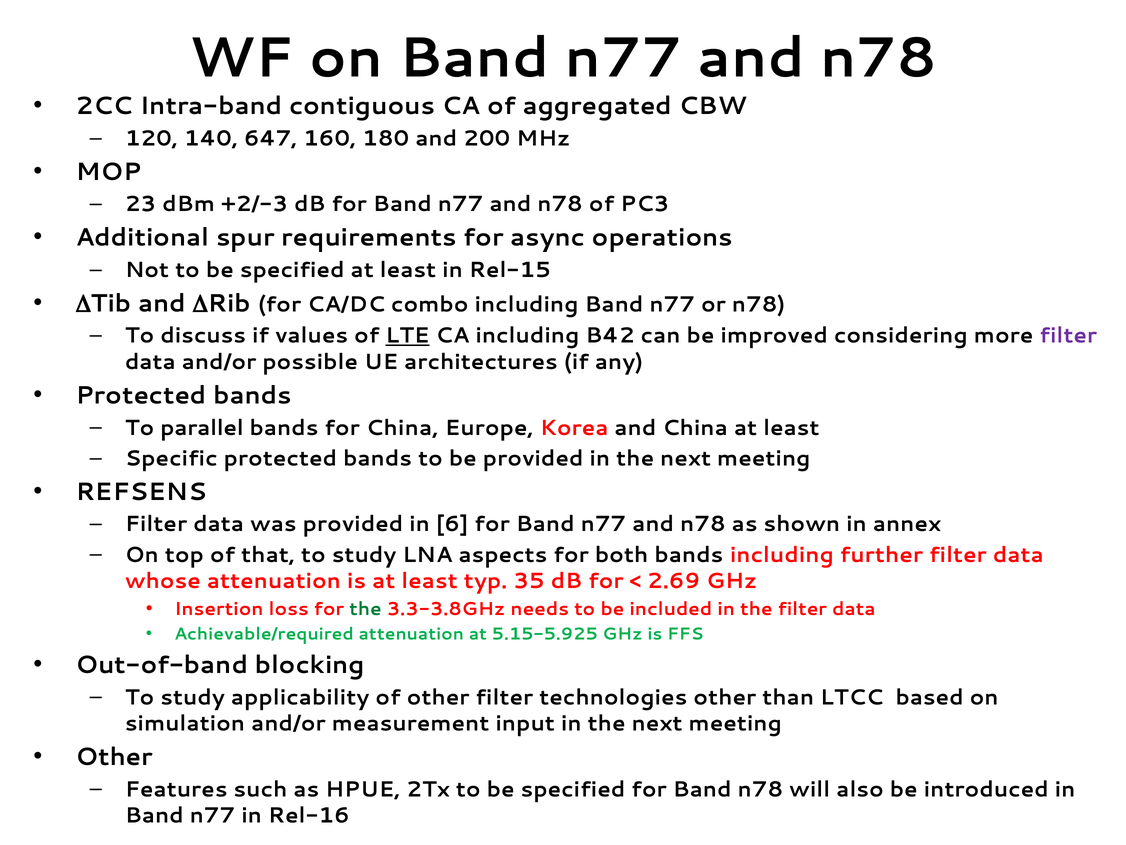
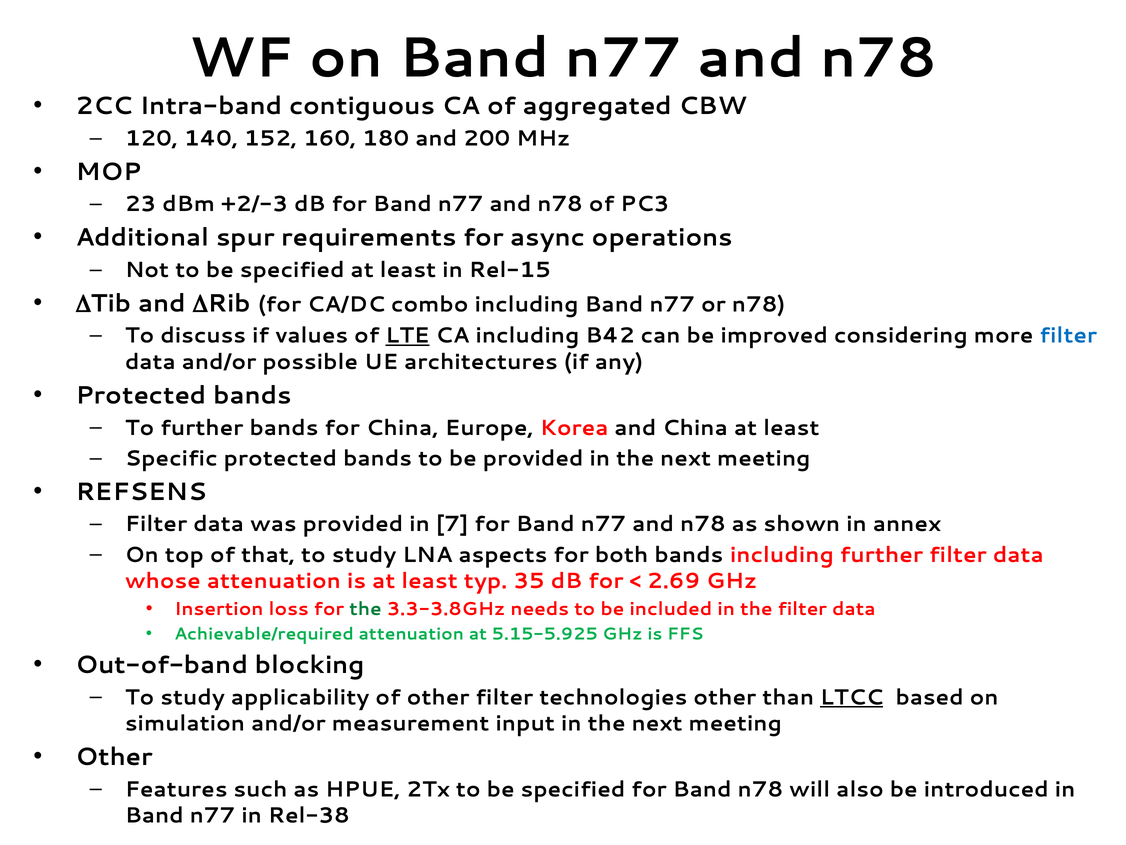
647: 647 -> 152 (270, 138)
filter colour: purple -> blue (1068, 336)
To parallel: parallel -> further (202, 428)
6: 6 -> 7 (452, 524)
LTCC underline: none -> present (852, 697)
Rel-16: Rel-16 -> Rel-38 (309, 815)
